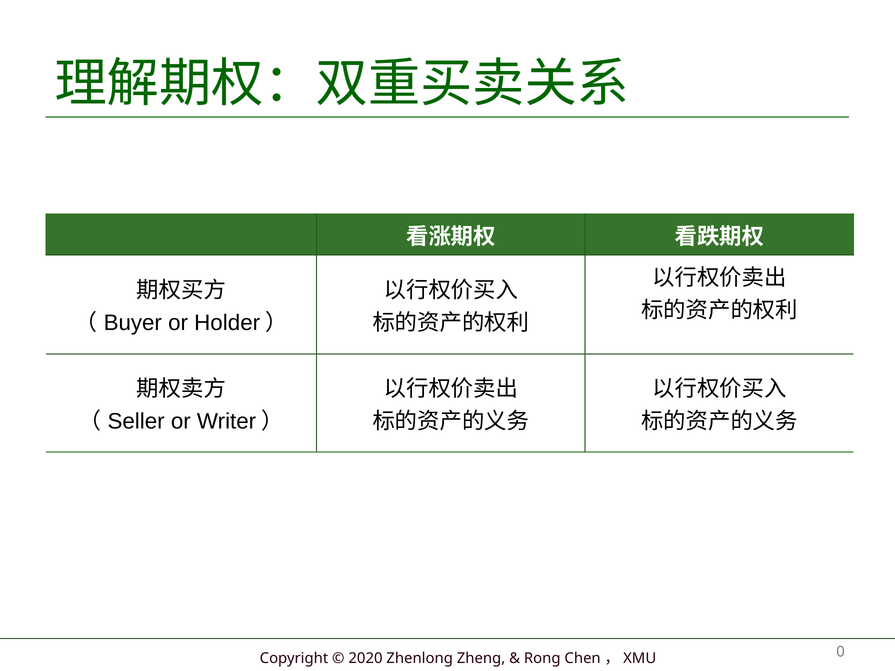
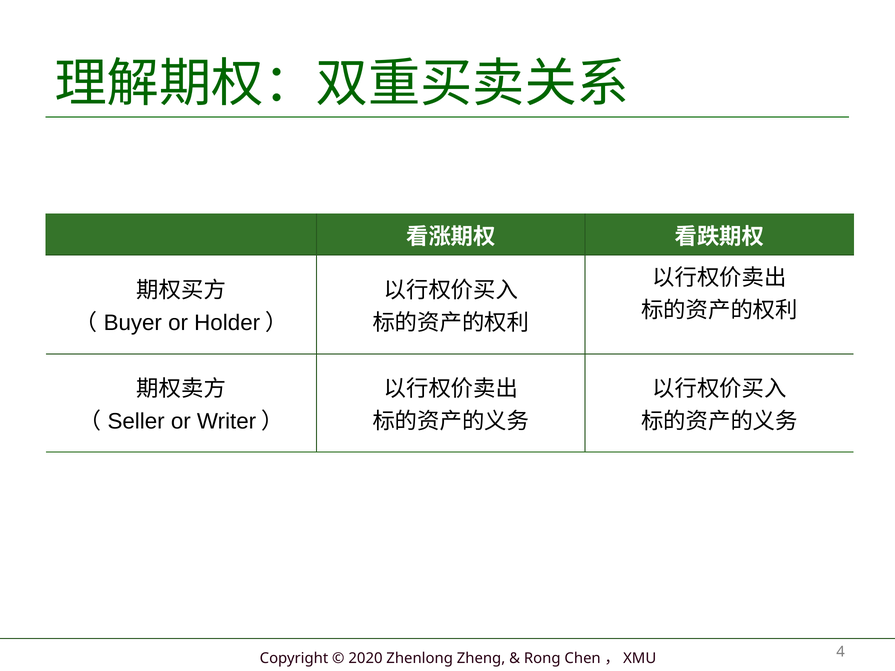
0: 0 -> 4 (841, 652)
